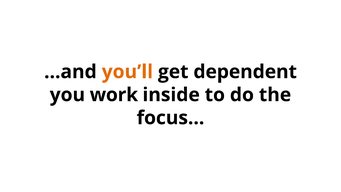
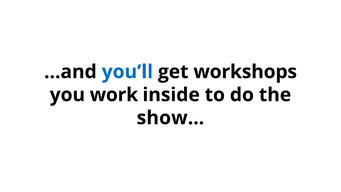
you’ll colour: orange -> blue (127, 72)
dependent: dependent -> workshops (245, 72)
focus…: focus… -> show… (170, 118)
